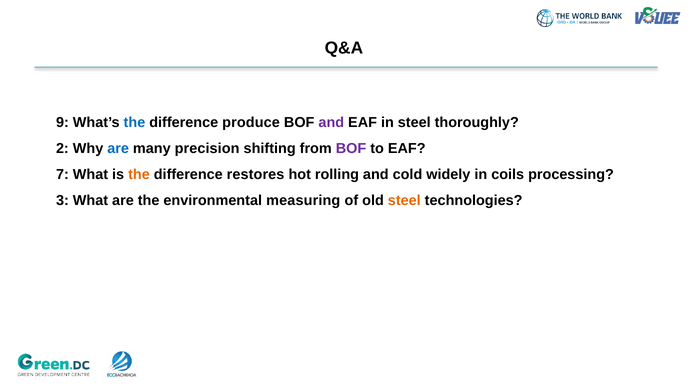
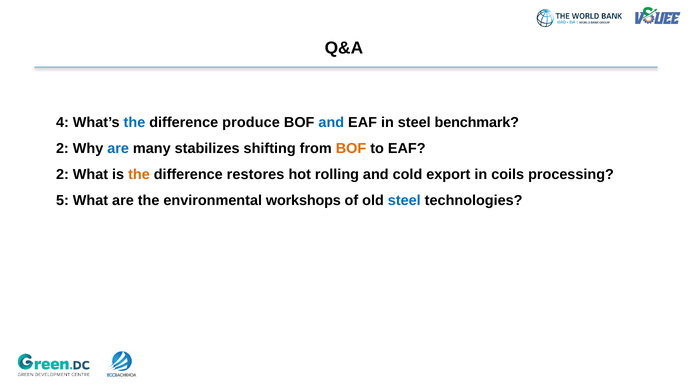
9: 9 -> 4 (62, 123)
and colour: purple -> blue (331, 123)
thoroughly: thoroughly -> benchmark (477, 123)
precision: precision -> stabilizes (207, 149)
BOF colour: purple -> orange (351, 149)
7: 7 -> 2 (62, 175)
widely: widely -> export (448, 175)
3: 3 -> 5 (62, 201)
measuring: measuring -> workshops (303, 201)
steel colour: orange -> blue (404, 201)
